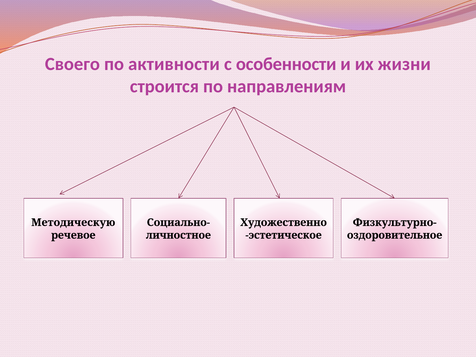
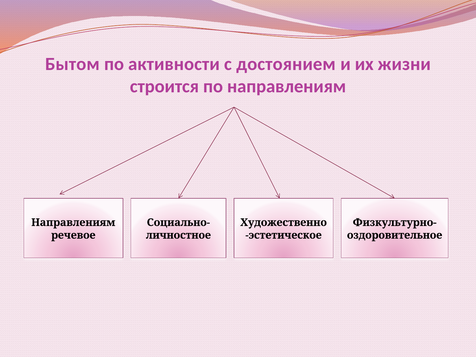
Своего: Своего -> Бытом (72, 64)
особенности: особенности -> достоянием (286, 64)
Методическую: Методическую -> Направлениям (73, 222)
